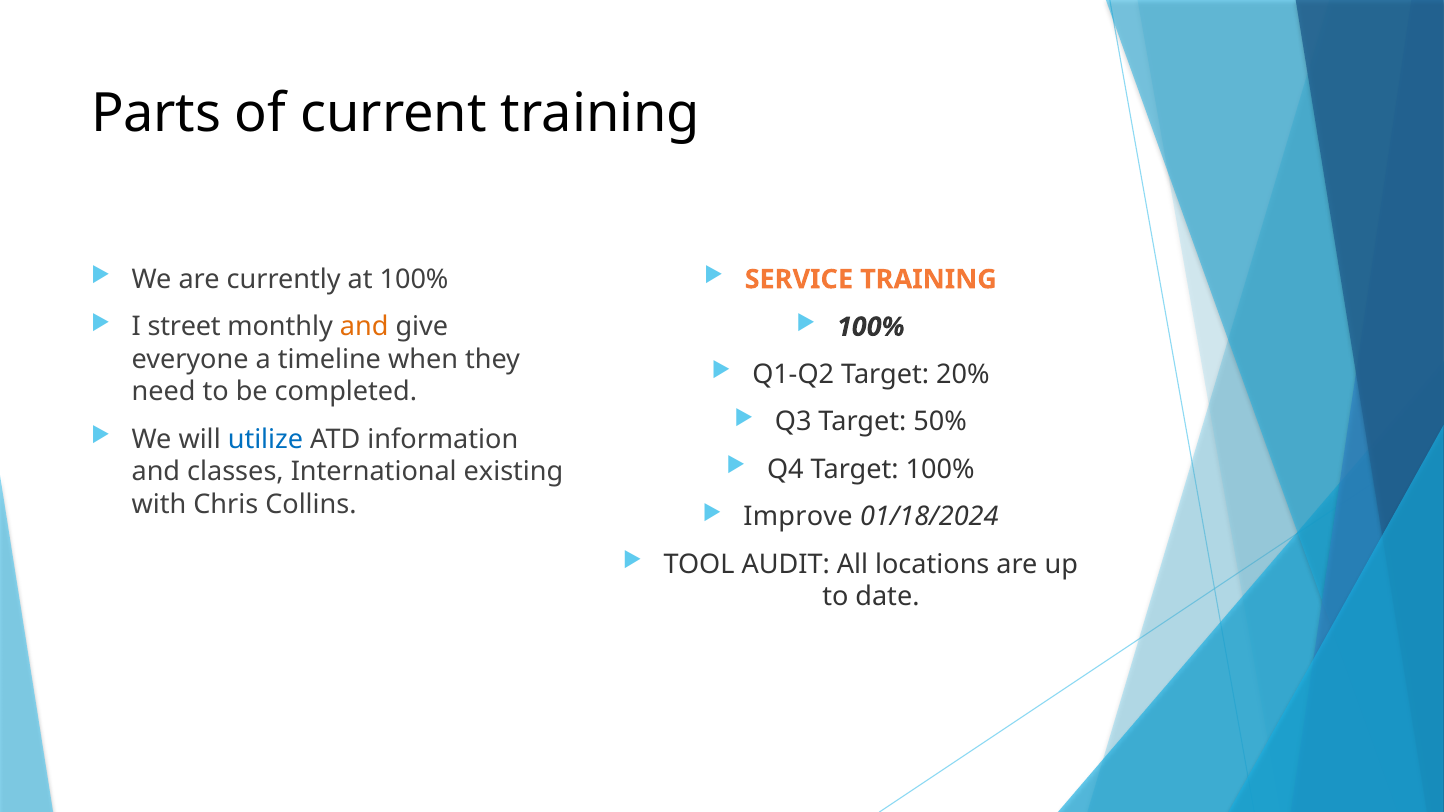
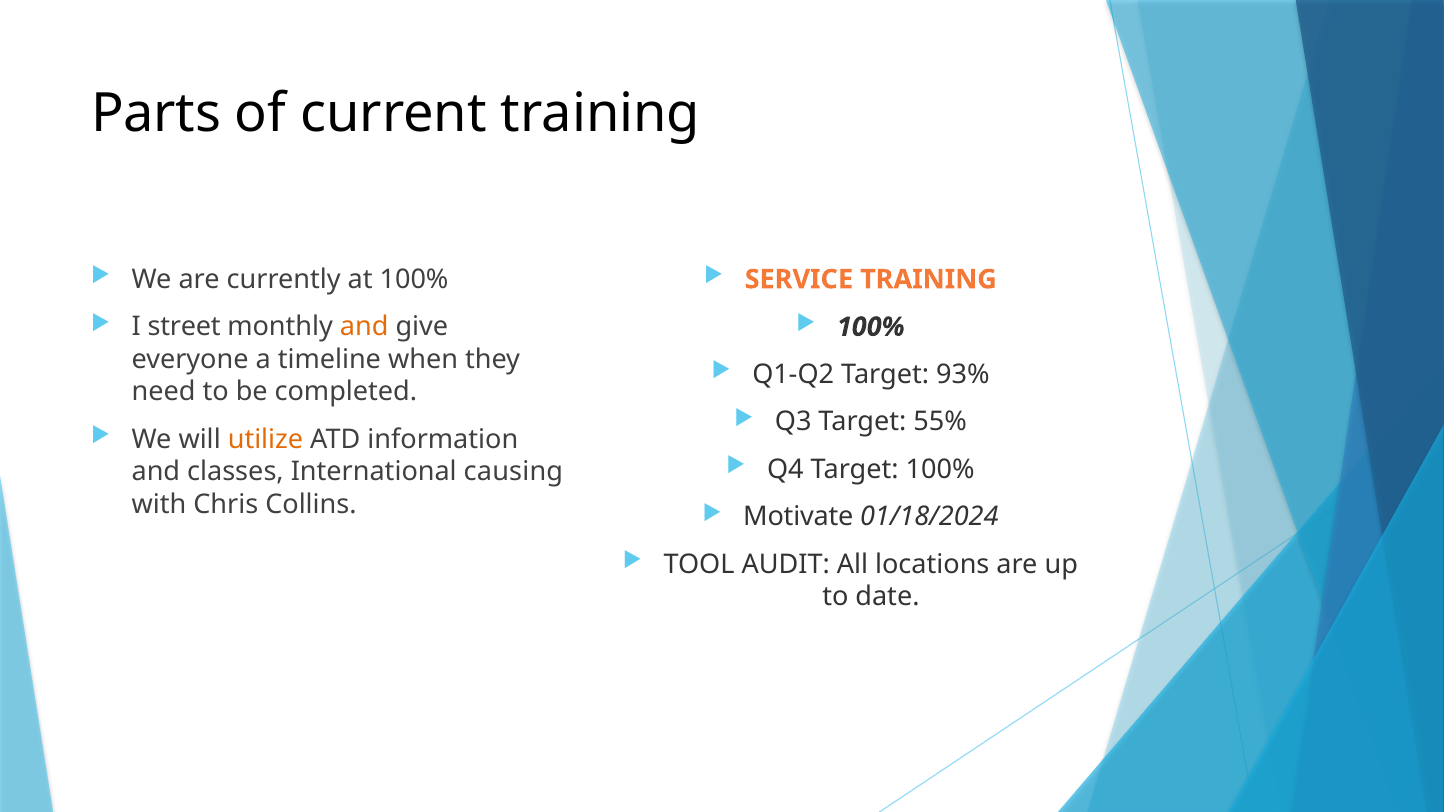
20%: 20% -> 93% (963, 375)
50%: 50% -> 55% (940, 422)
utilize colour: blue -> orange (265, 440)
existing: existing -> causing (513, 472)
Improve: Improve -> Motivate (798, 517)
